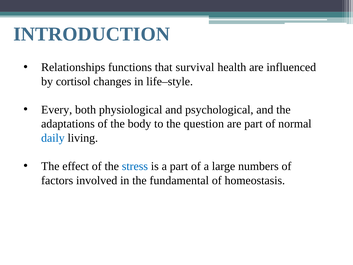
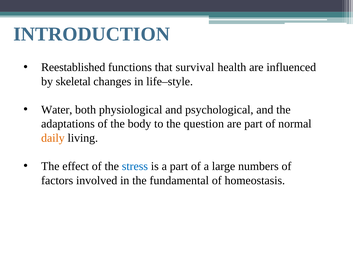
Relationships: Relationships -> Reestablished (73, 67)
cortisol: cortisol -> skeletal (73, 81)
Every: Every -> Water (57, 110)
daily colour: blue -> orange (53, 138)
